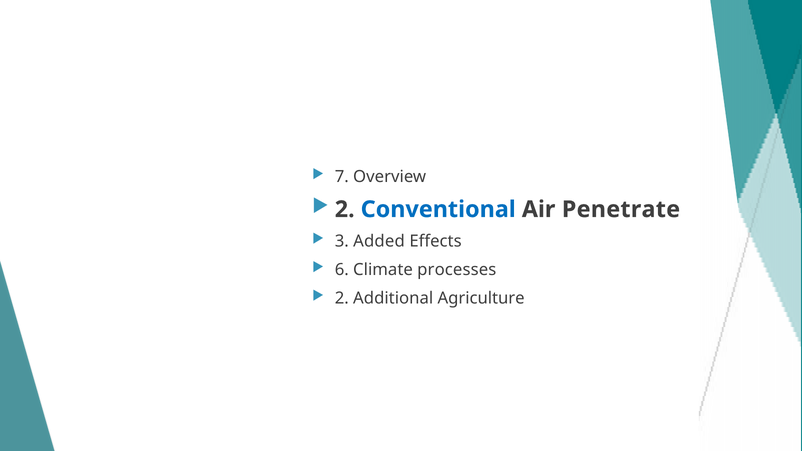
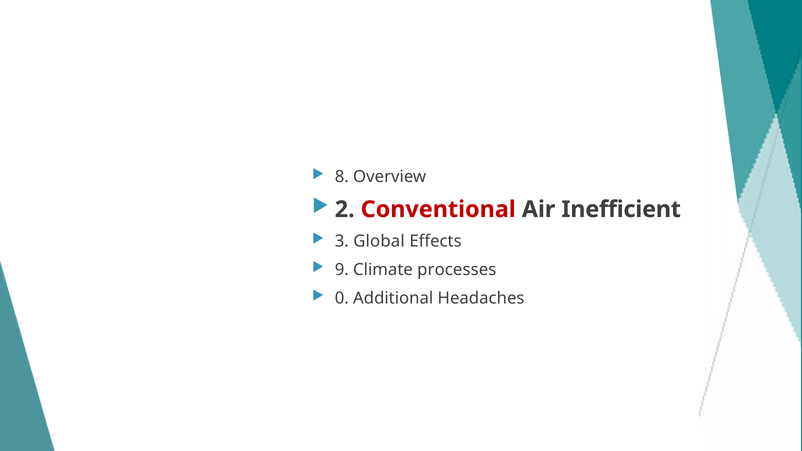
7: 7 -> 8 (342, 177)
Conventional colour: blue -> red (438, 209)
Penetrate: Penetrate -> Inefficient (621, 209)
Added: Added -> Global (379, 241)
6: 6 -> 9 (342, 270)
2: 2 -> 0 (342, 298)
Agriculture: Agriculture -> Headaches (481, 298)
